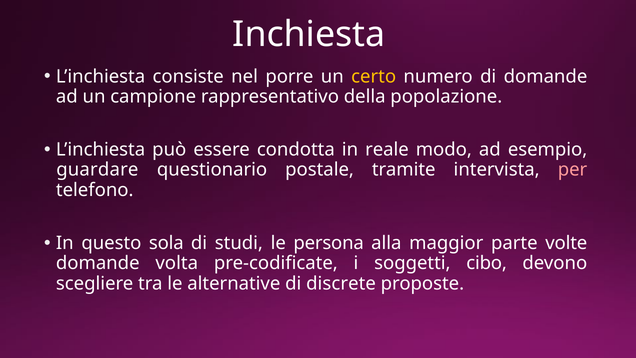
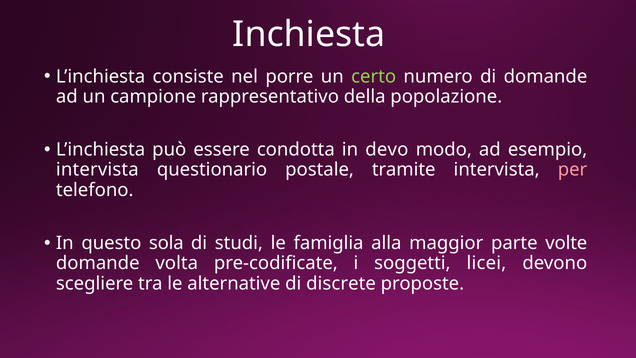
certo colour: yellow -> light green (374, 76)
reale: reale -> devo (387, 150)
guardare: guardare -> intervista (97, 170)
persona: persona -> famiglia (329, 243)
cibo: cibo -> licei (486, 263)
